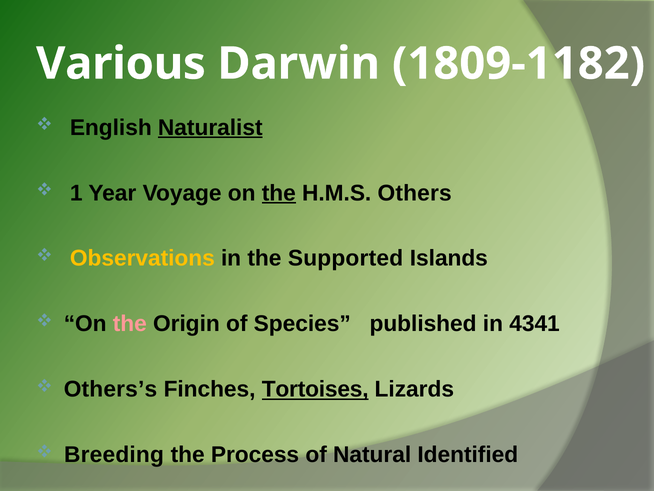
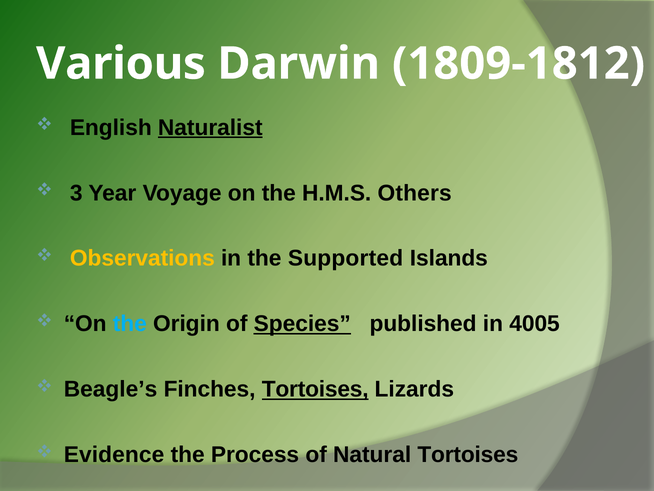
1809-1182: 1809-1182 -> 1809-1812 (519, 64)
1: 1 -> 3 (76, 193)
the underline: present -> none (279, 193)
the colour: pink -> light blue (130, 324)
Species underline: none -> present (302, 324)
4341: 4341 -> 4005 (535, 324)
Others’s: Others’s -> Beagle’s (111, 389)
Breeding: Breeding -> Evidence (114, 454)
Natural Identified: Identified -> Tortoises (468, 454)
